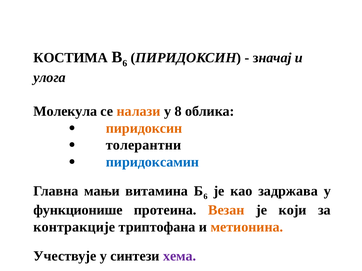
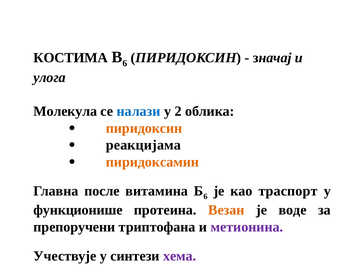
налази colour: orange -> blue (139, 112)
8: 8 -> 2 (178, 112)
толерантни: толерантни -> реакцијама (143, 145)
пиридоксамин colour: blue -> orange (152, 162)
мањи: мањи -> после (102, 191)
задржава: задржава -> траспорт (288, 191)
који: који -> воде (293, 210)
контракције: контракције -> препоручени (74, 227)
метионина colour: orange -> purple (247, 227)
